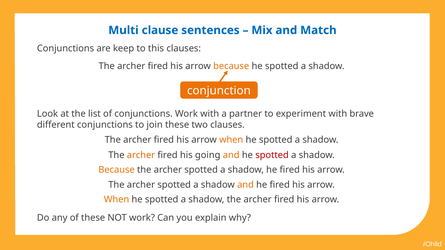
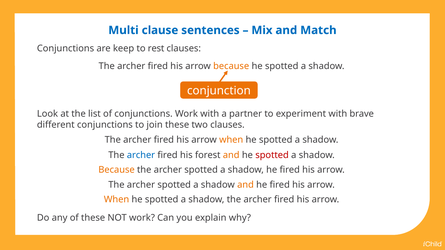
this: this -> rest (156, 49)
archer colour: orange -> blue (141, 155)
going: going -> forest (208, 155)
